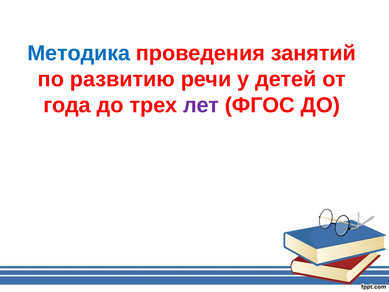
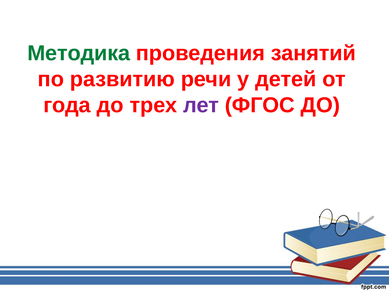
Методика colour: blue -> green (79, 53)
